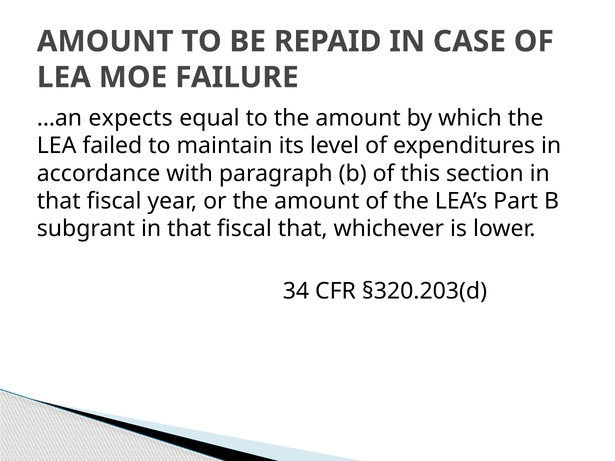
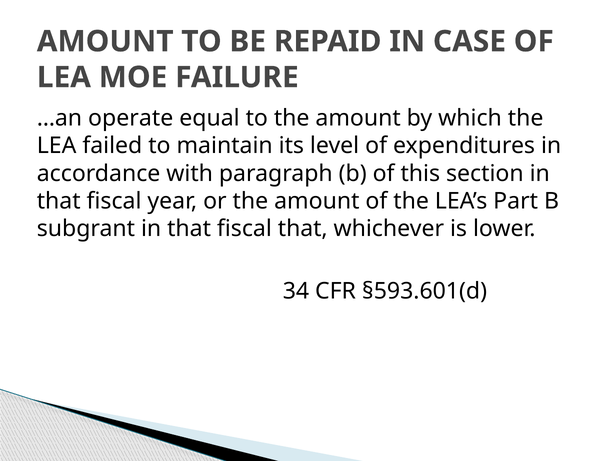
expects: expects -> operate (131, 118)
§320.203(d: §320.203(d -> §593.601(d (425, 291)
